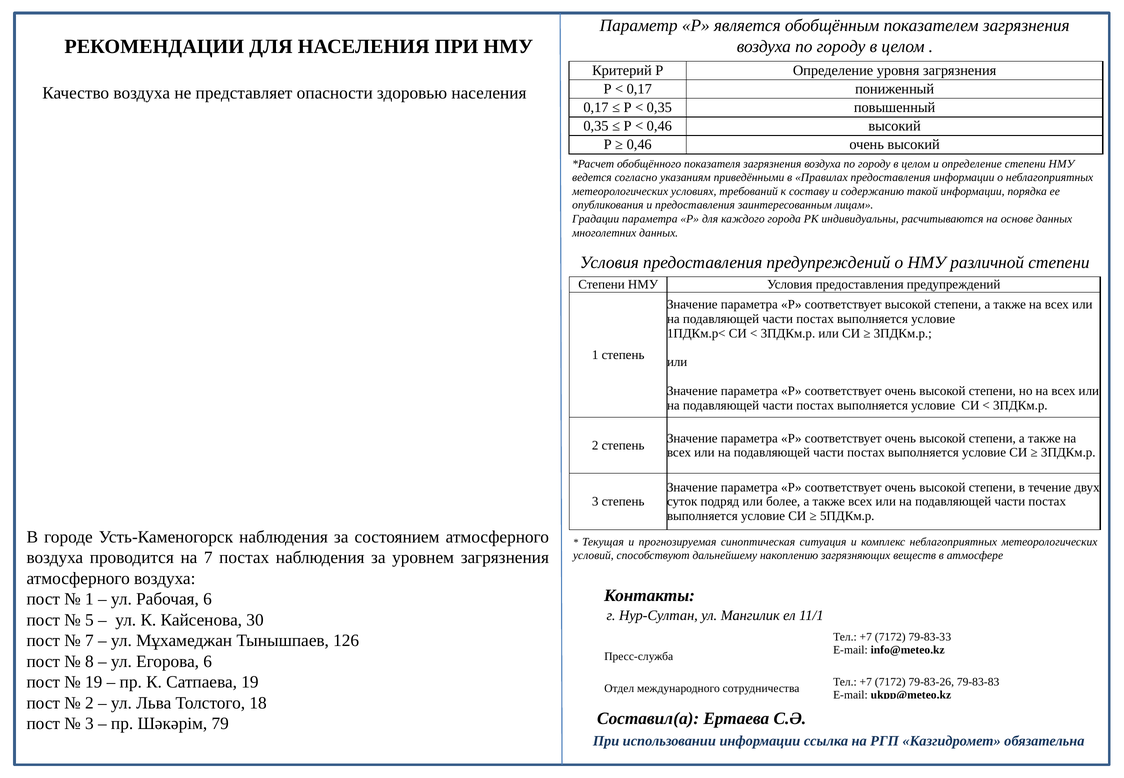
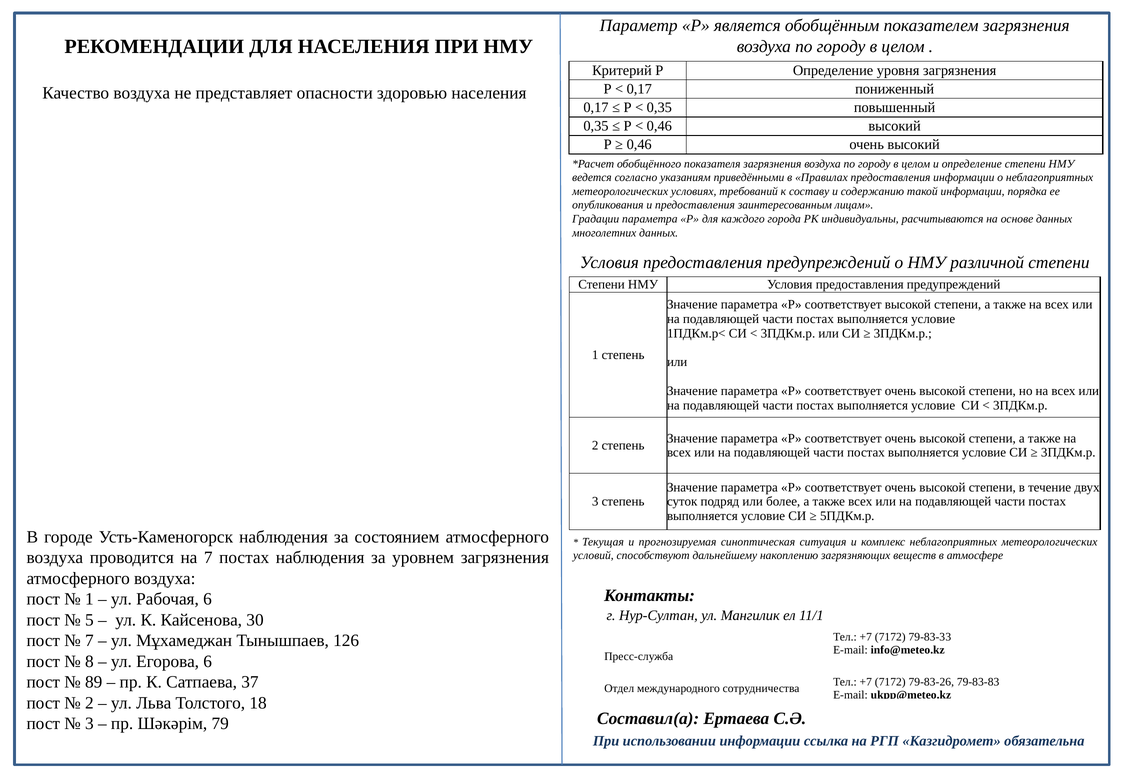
19: 19 -> 89 (94, 682)
Сатпаева 19: 19 -> 37 (250, 682)
